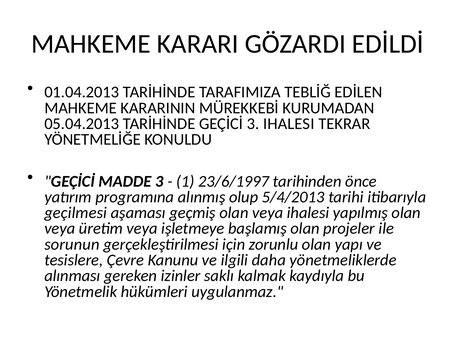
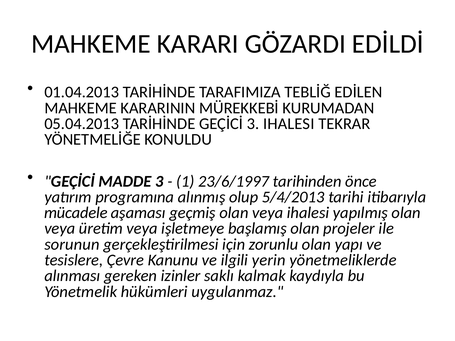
geçilmesi: geçilmesi -> mücadele (76, 213)
daha: daha -> yerin (269, 260)
